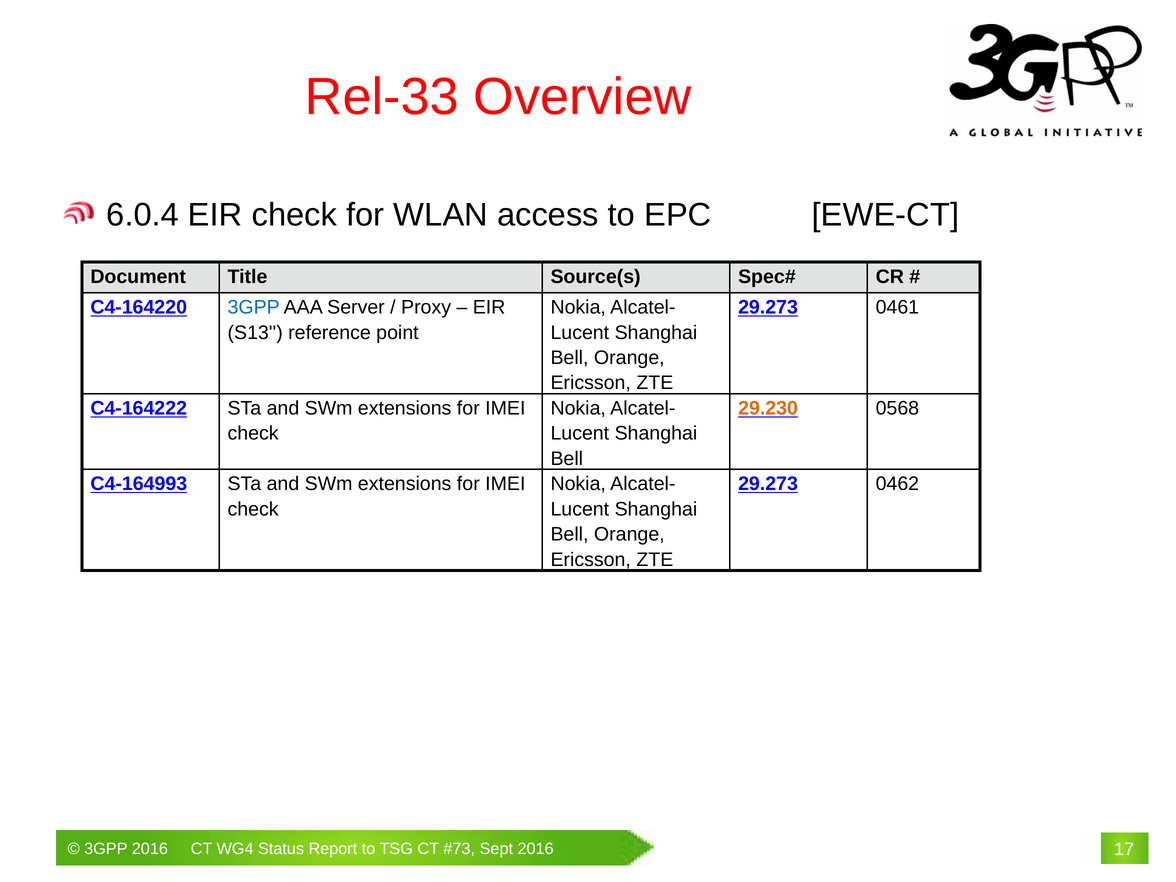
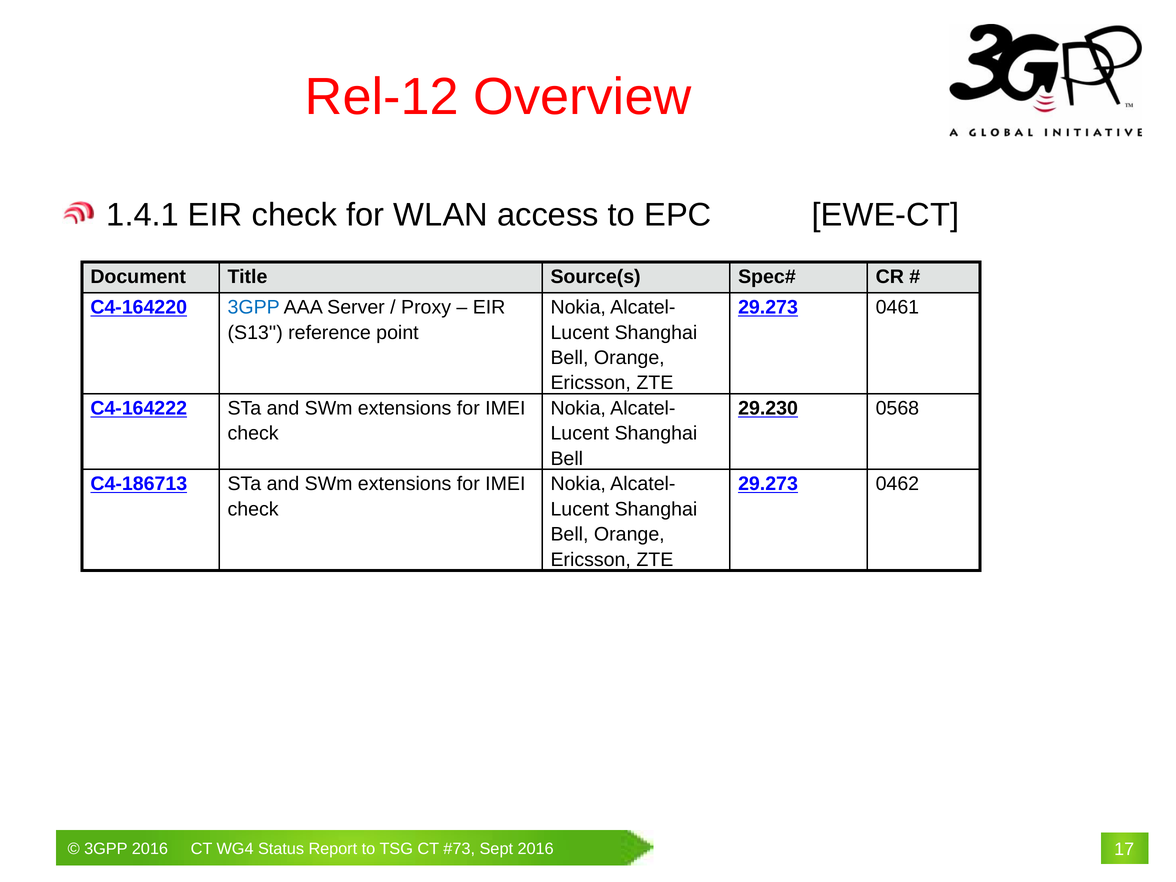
Rel-33: Rel-33 -> Rel-12 (382, 97)
6.0.4: 6.0.4 -> 1.4.1 (143, 215)
29.230 colour: orange -> black (768, 408)
C4-164993: C4-164993 -> C4-186713 (139, 484)
